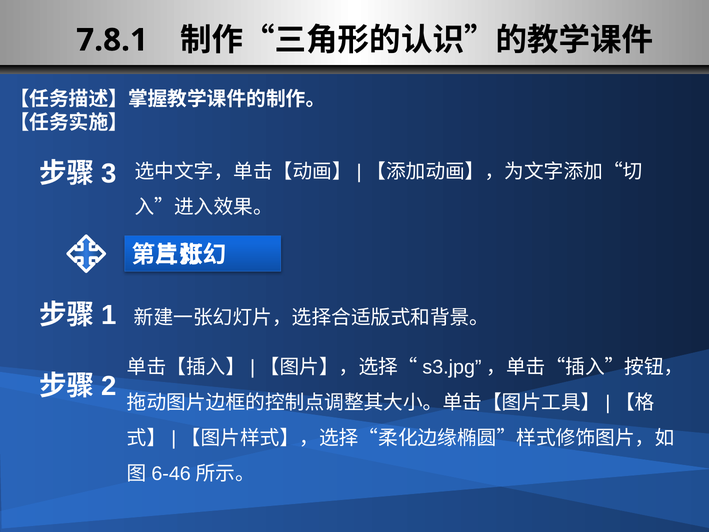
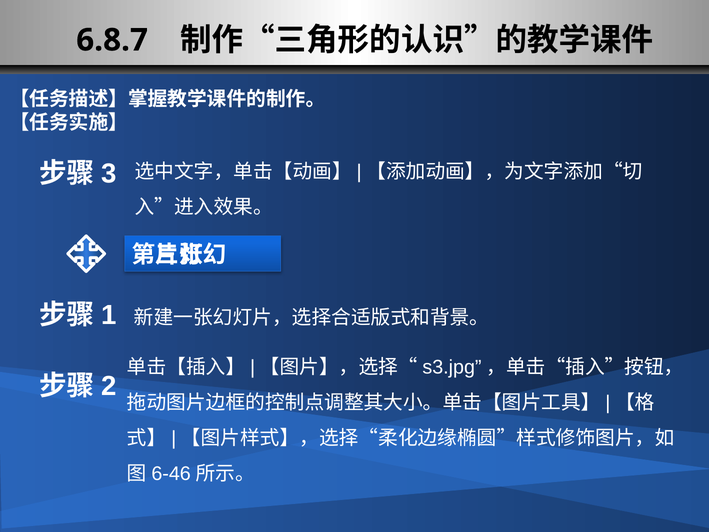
7.8.1: 7.8.1 -> 6.8.7 (112, 40)
